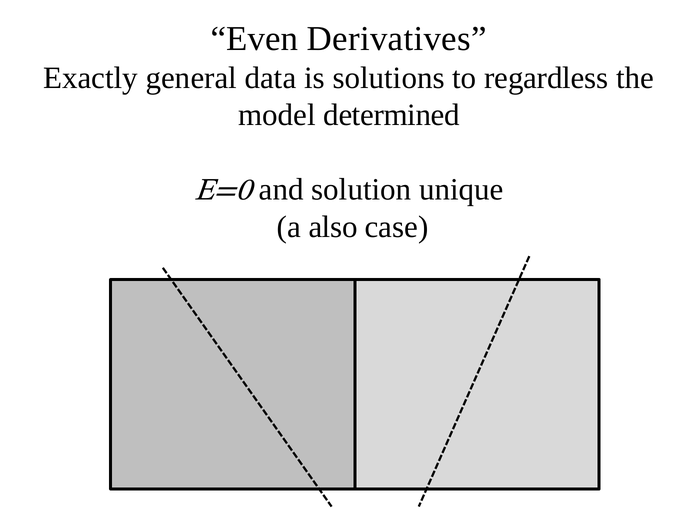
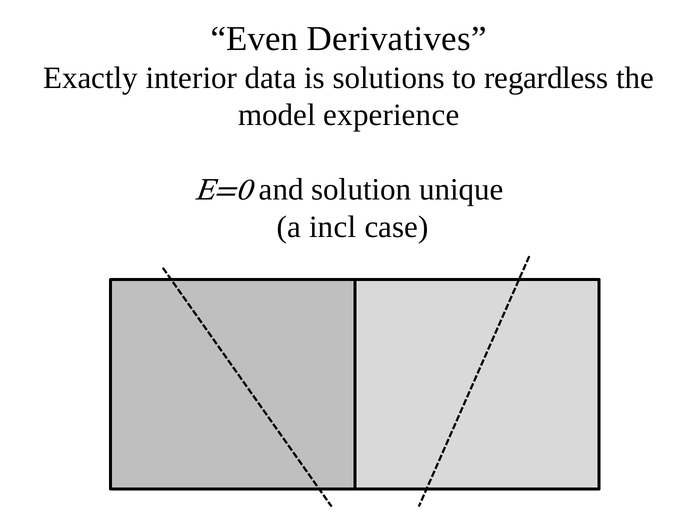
general: general -> interior (191, 78)
determined: determined -> experience (391, 115)
also: also -> incl (333, 227)
